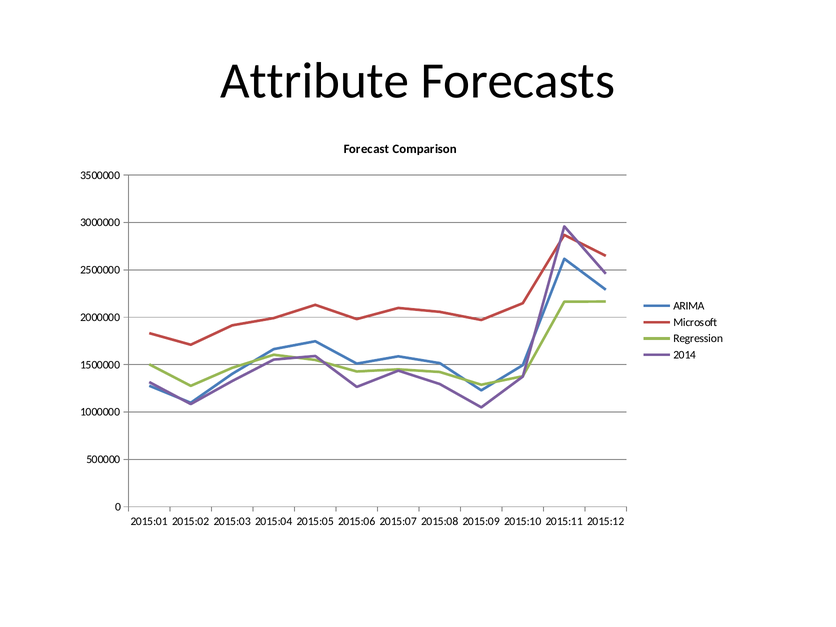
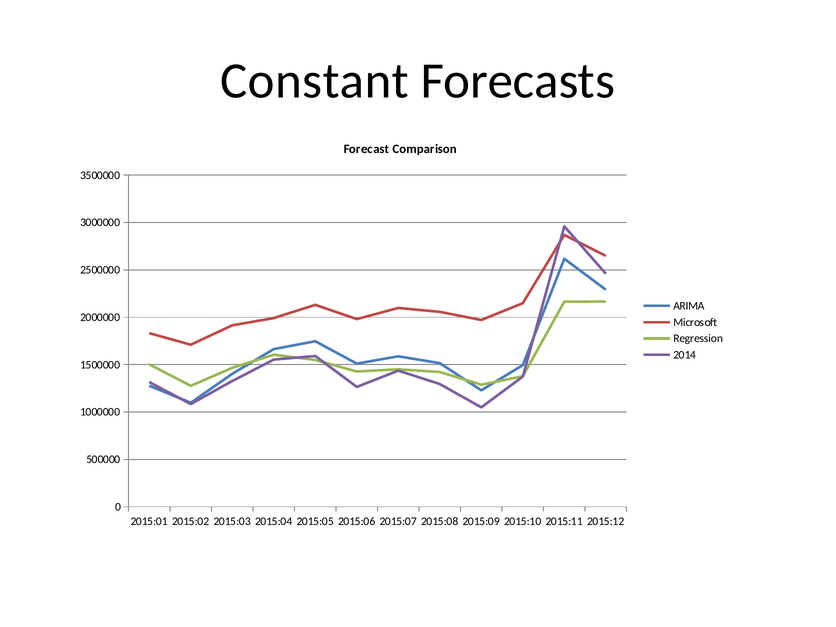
Attribute: Attribute -> Constant (315, 81)
